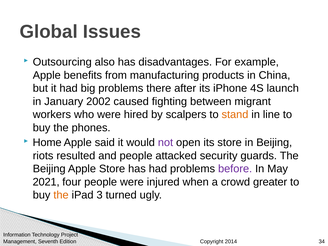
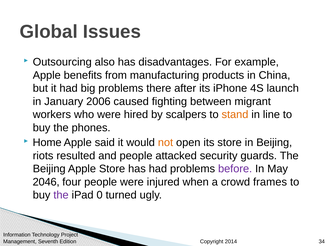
2002: 2002 -> 2006 (98, 101)
not colour: purple -> orange (166, 143)
2021: 2021 -> 2046 (46, 182)
greater: greater -> frames (270, 182)
the colour: orange -> purple (61, 195)
3: 3 -> 0 (100, 195)
